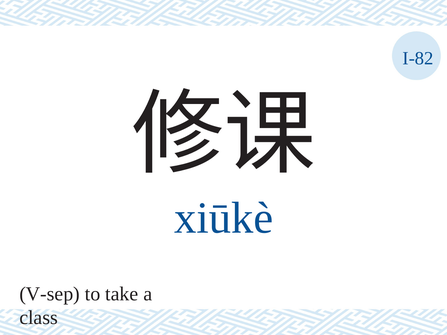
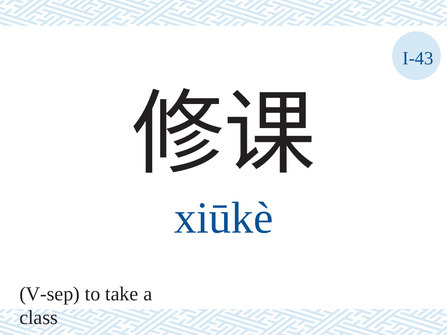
I-82: I-82 -> I-43 (418, 59)
